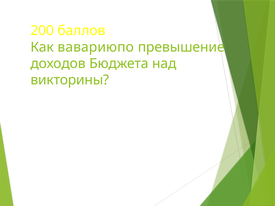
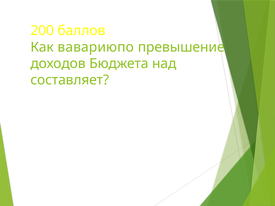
викторины: викторины -> составляет (70, 80)
